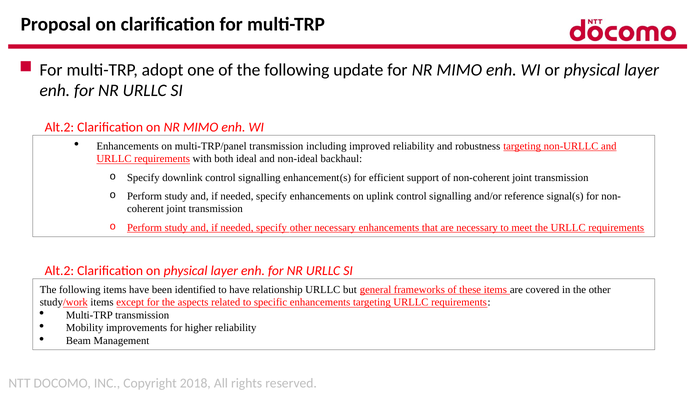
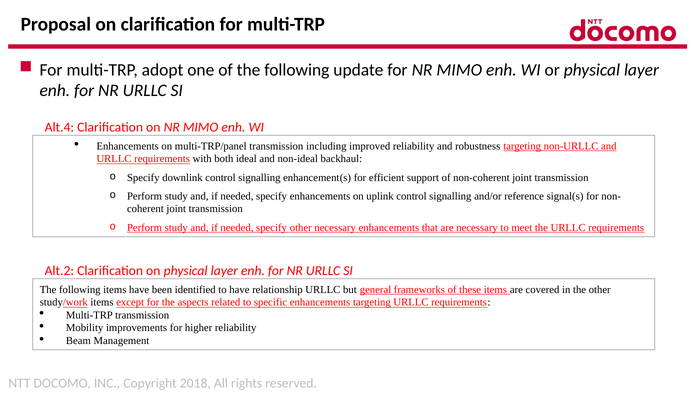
Alt.2: Alt.2 -> Alt.4 (59, 127)
